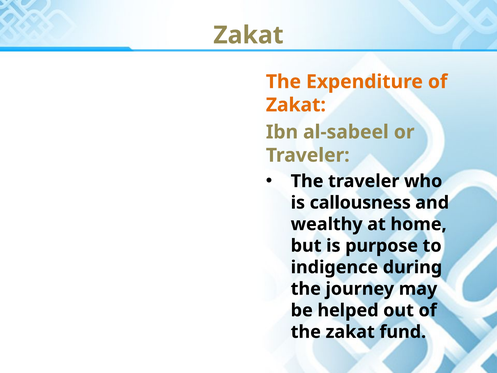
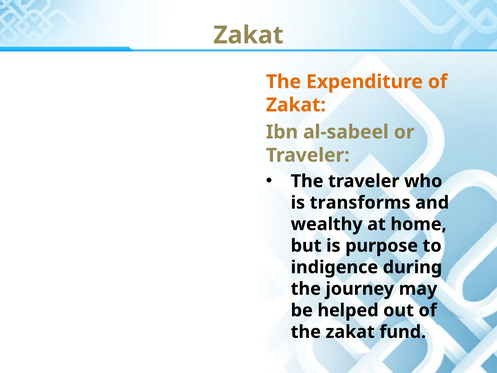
callousness: callousness -> transforms (360, 203)
